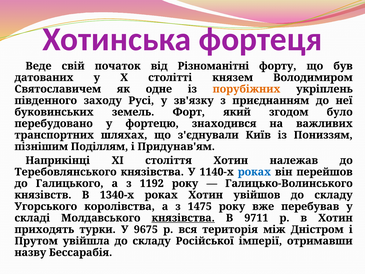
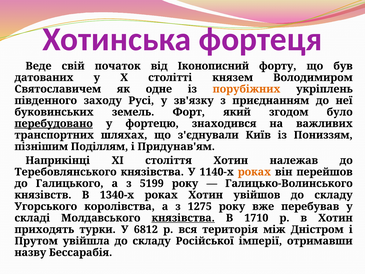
Різноманітні: Різноманітні -> Іконописний (213, 66)
перебудовано underline: none -> present (54, 123)
роках colour: blue -> orange (254, 172)
1192: 1192 -> 5199 (152, 183)
1475: 1475 -> 1275 (200, 206)
9711: 9711 -> 1710 (256, 218)
9675: 9675 -> 6812 (146, 229)
